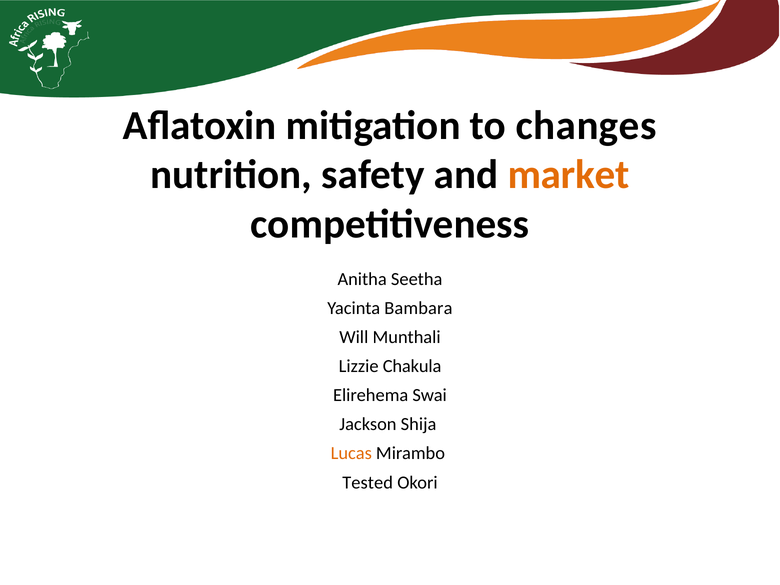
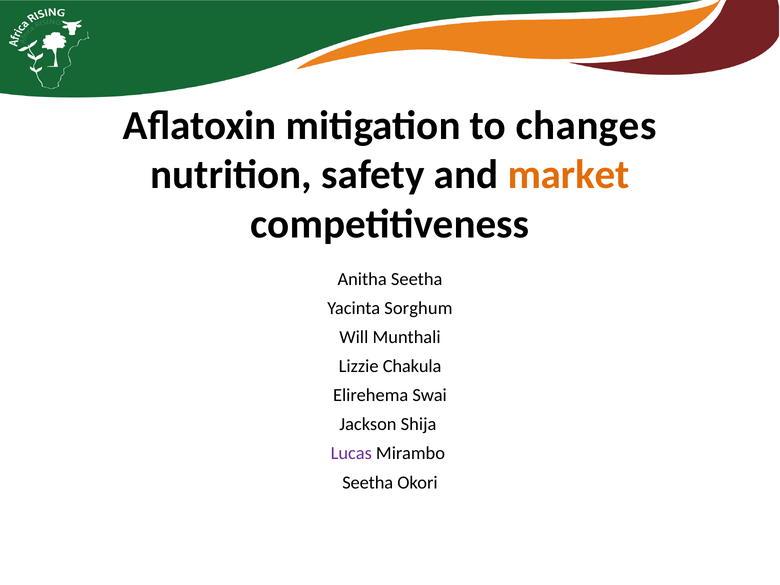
Bambara: Bambara -> Sorghum (418, 308)
Lucas colour: orange -> purple (351, 453)
Tested: Tested -> Seetha (368, 482)
